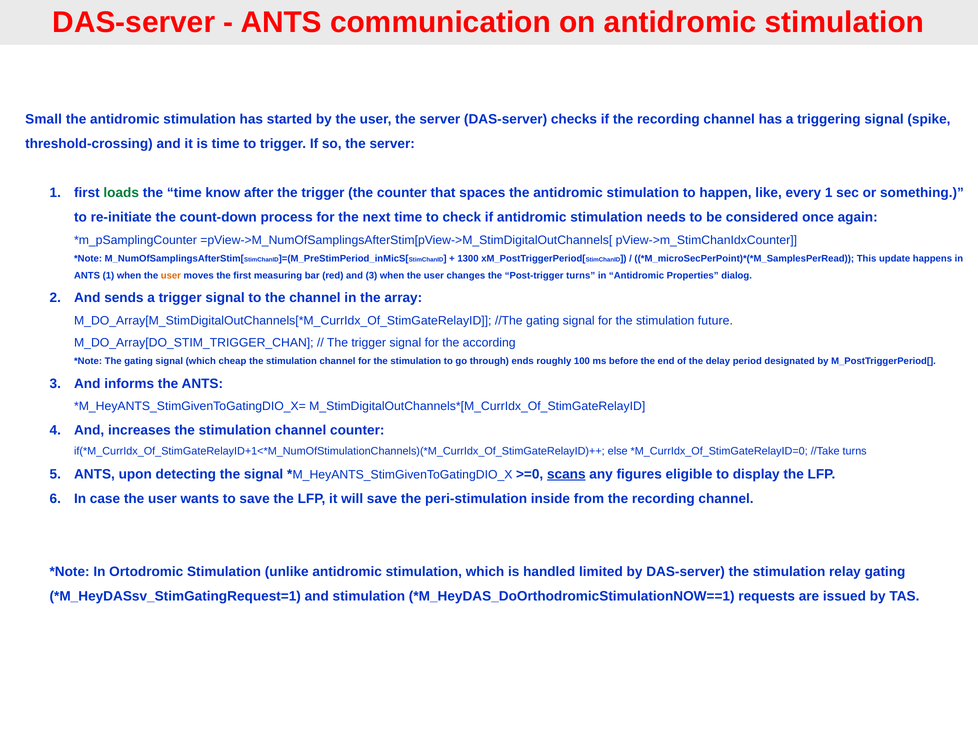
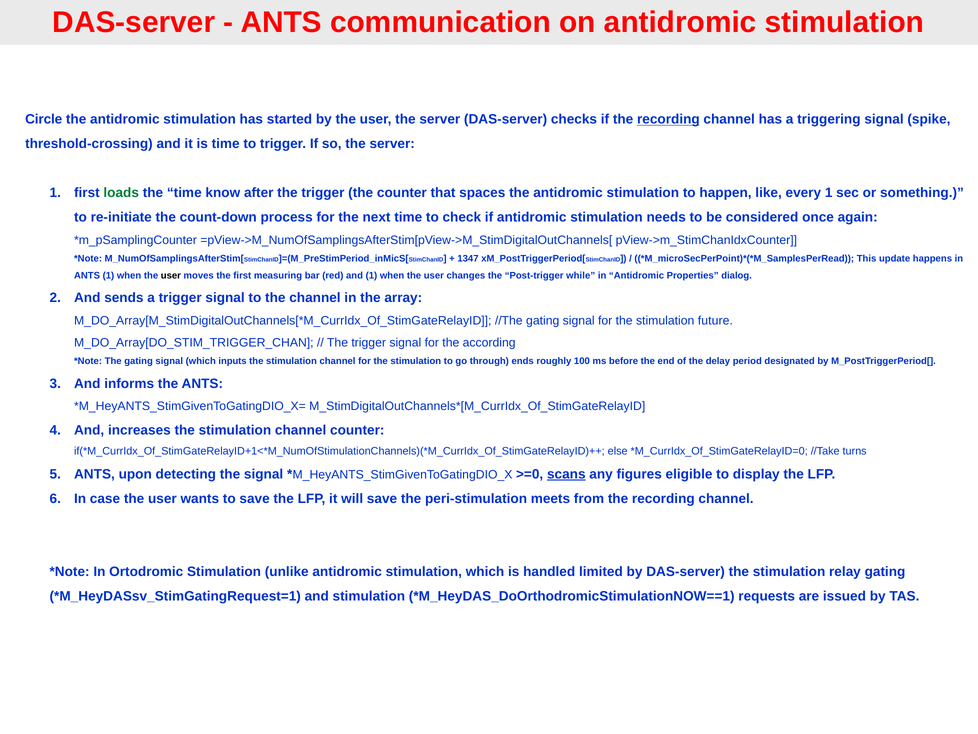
Small: Small -> Circle (44, 119)
recording underline: none -> present (668, 119)
1300: 1300 -> 1347 (468, 258)
user colour: orange -> black (171, 275)
and 3: 3 -> 1 (371, 275)
Post-trigger turns: turns -> while (581, 275)
cheap: cheap -> inputs (233, 361)
inside: inside -> meets (550, 498)
